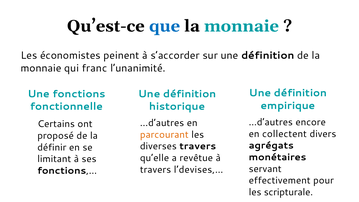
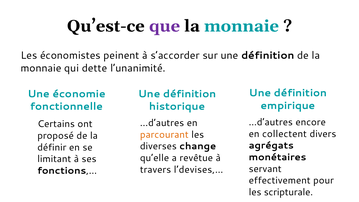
que colour: blue -> purple (164, 26)
franc: franc -> dette (95, 68)
fonctions: fonctions -> économie (79, 94)
diverses travers: travers -> change (198, 146)
